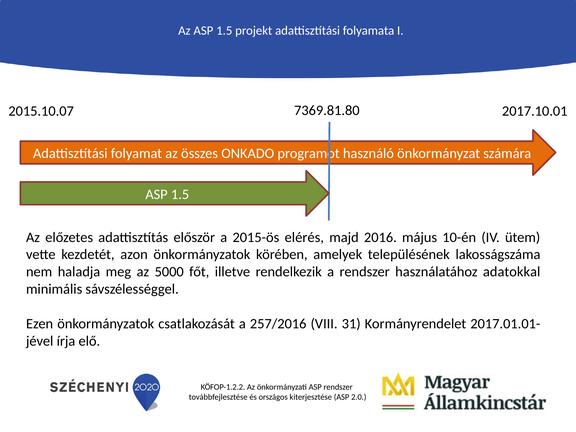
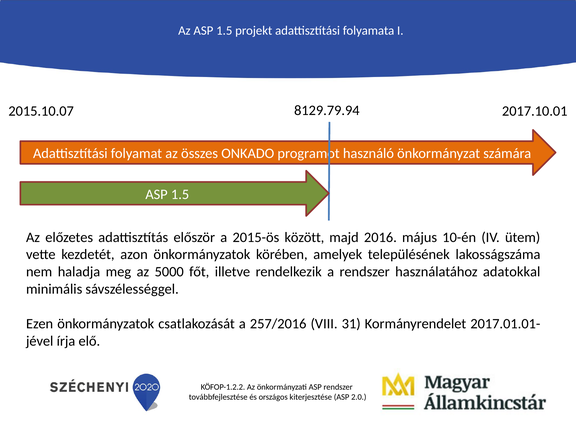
7369.81.80: 7369.81.80 -> 8129.79.94 (327, 111)
elérés: elérés -> között (304, 237)
